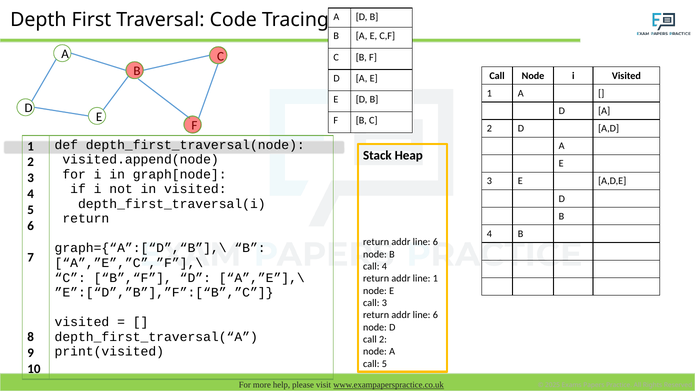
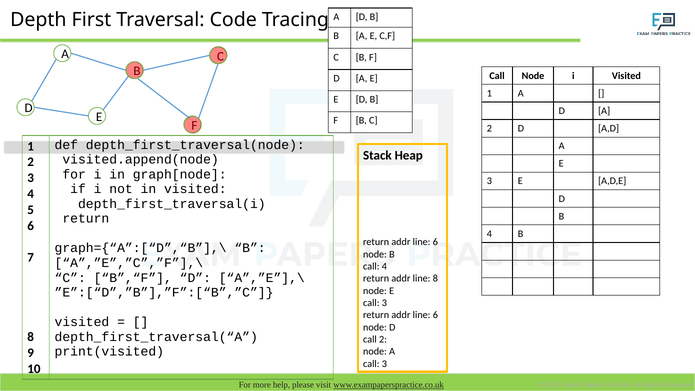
line 1: 1 -> 8 (435, 279)
5: 5 -> 3 (384, 364)
